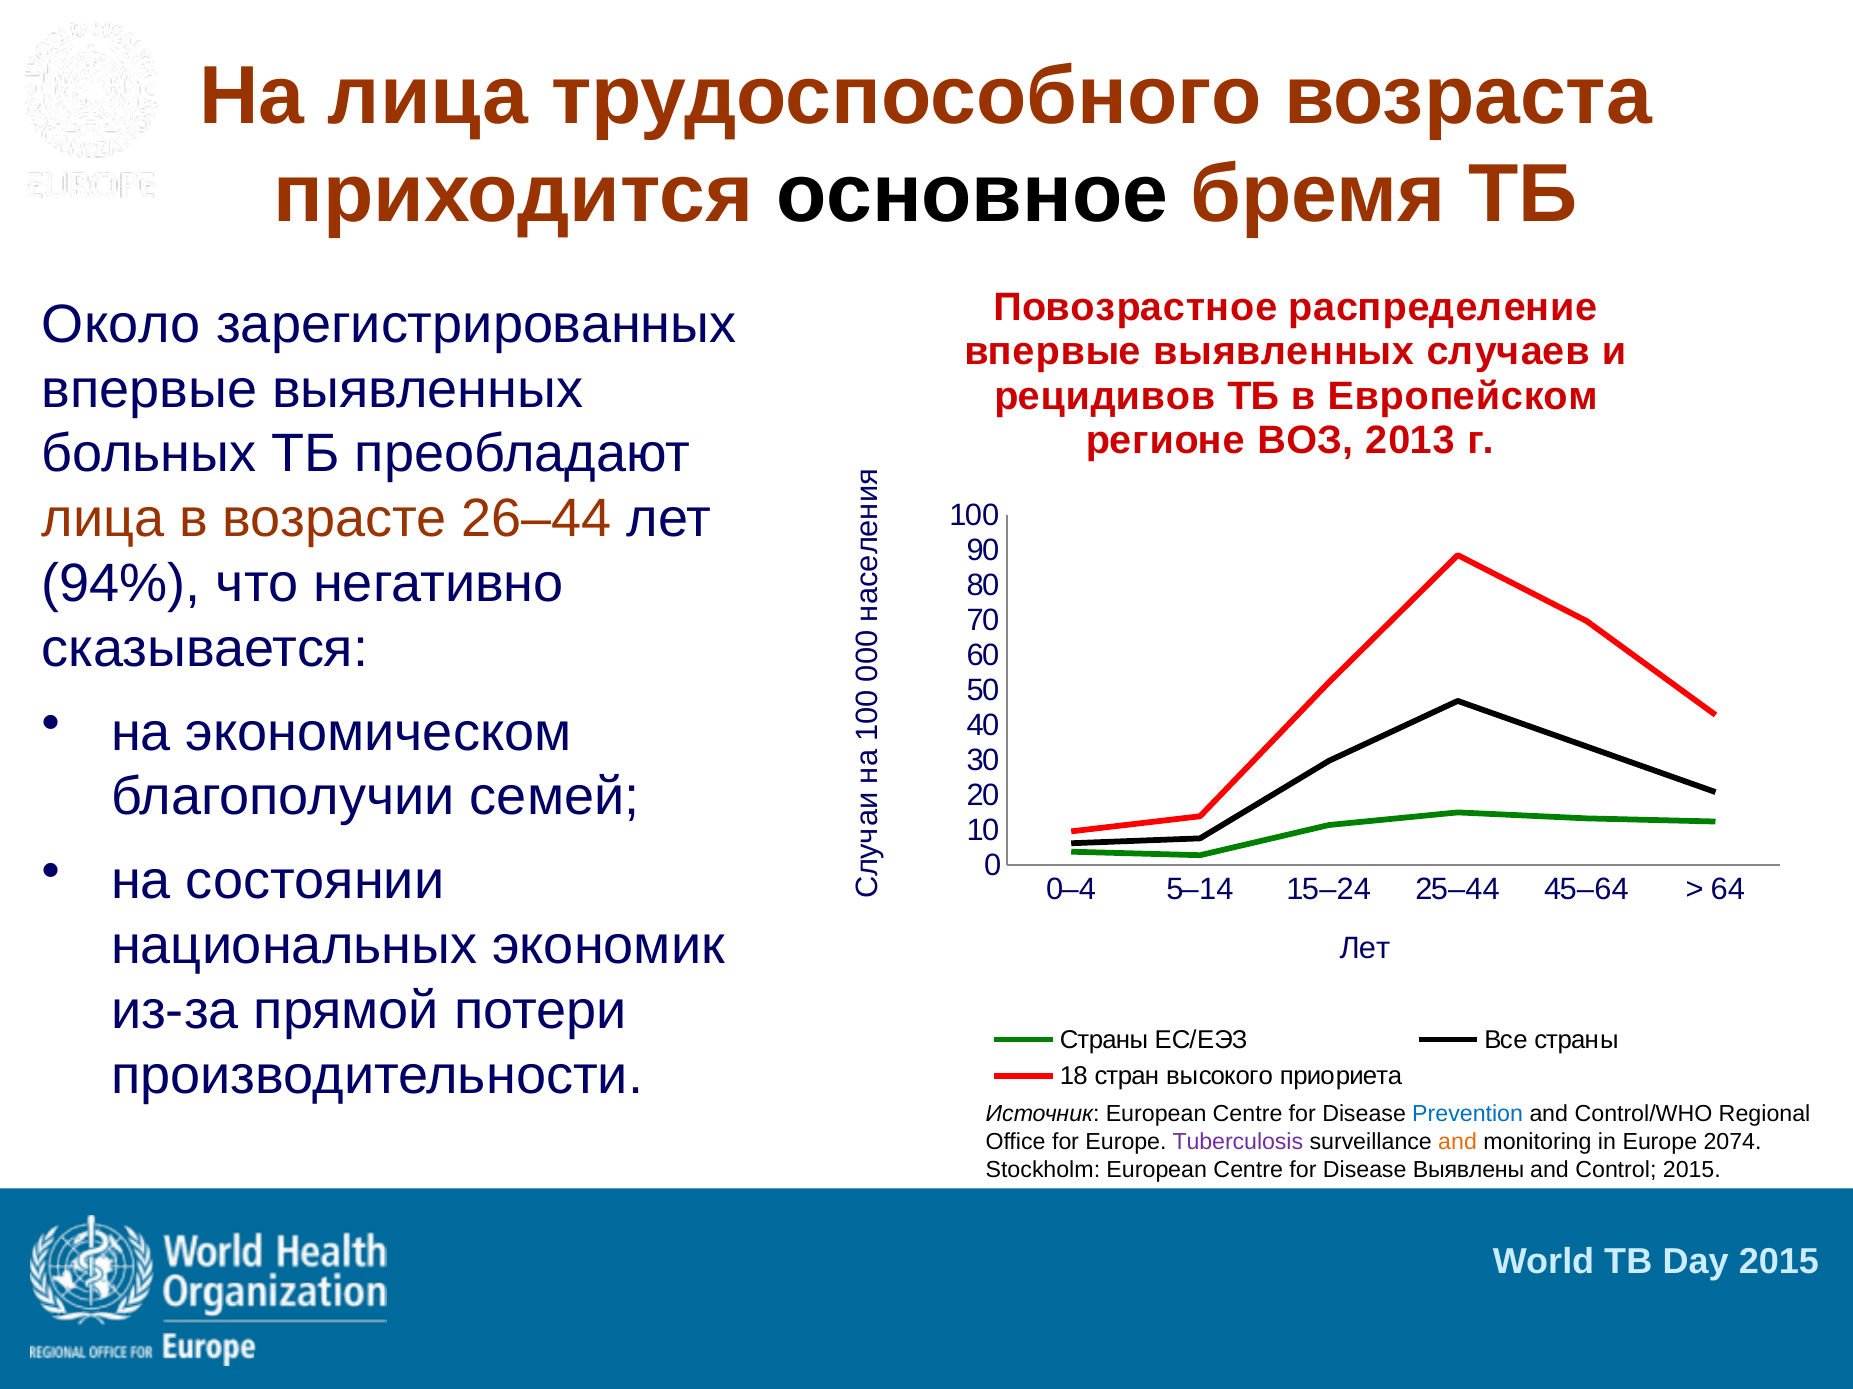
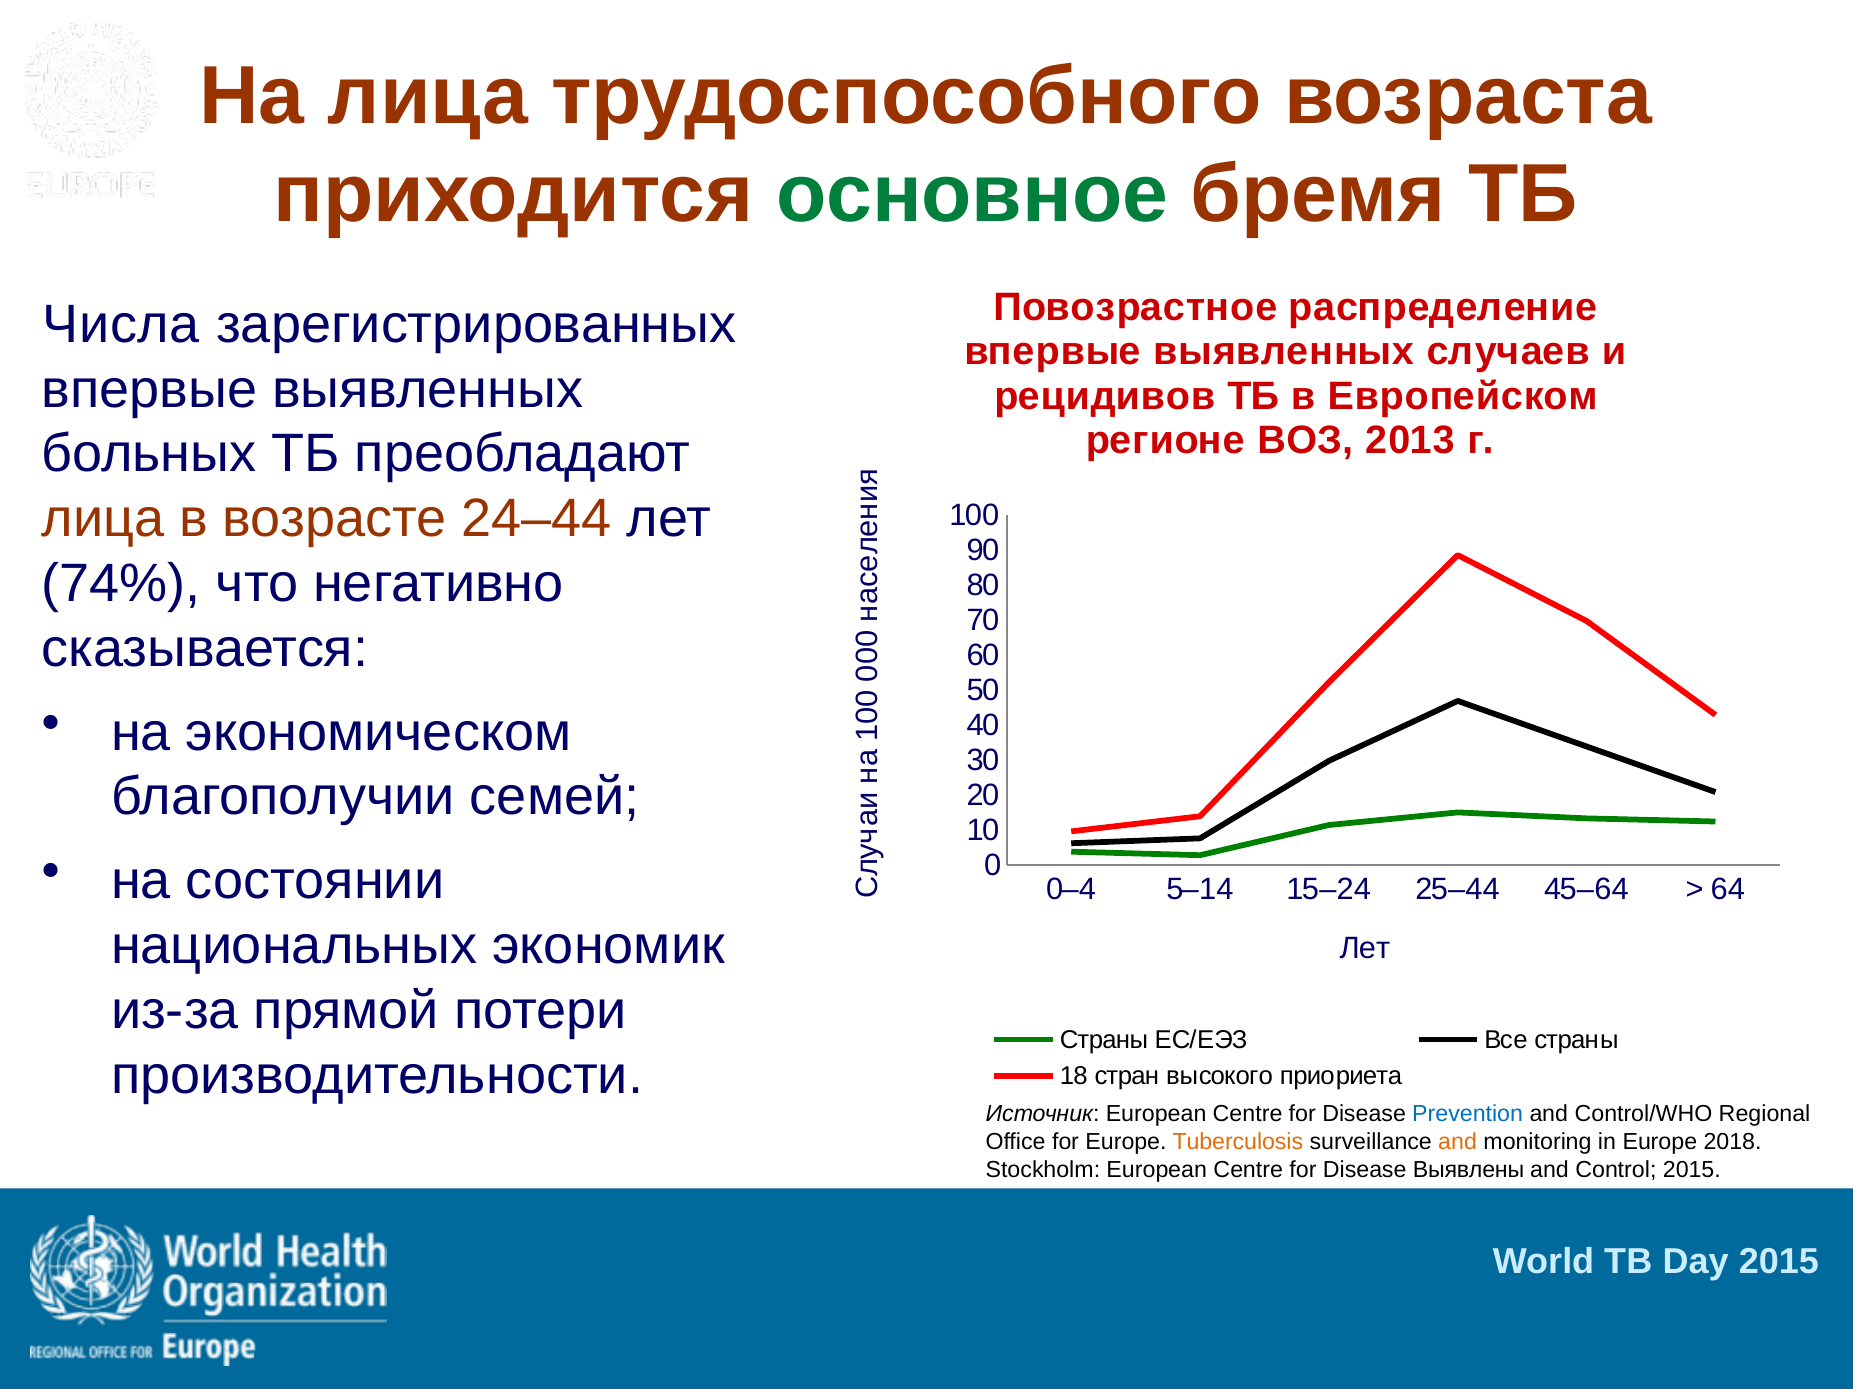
основное colour: black -> green (972, 195)
Около: Около -> Числа (121, 325)
26–44: 26–44 -> 24–44 (537, 519)
94%: 94% -> 74% (121, 584)
Tuberculosis colour: purple -> orange (1238, 1143)
2074: 2074 -> 2018 (1733, 1143)
